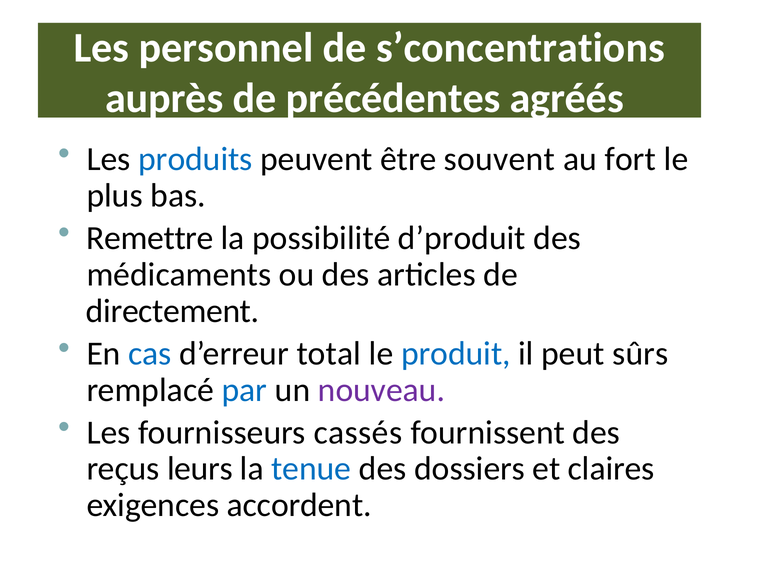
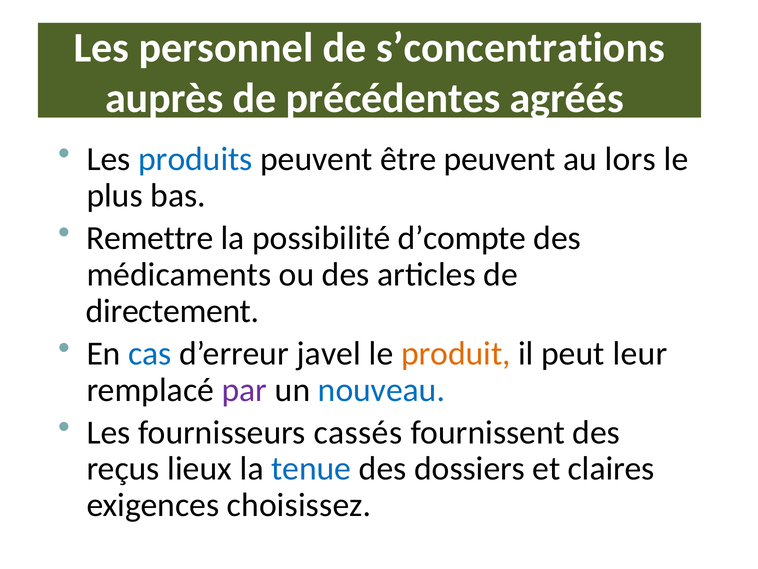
être souvent: souvent -> peuvent (500, 159)
fort: fort -> lors (630, 159)
d’produit: d’produit -> d’compte (462, 238)
total: total -> javel (329, 353)
produit colour: blue -> orange (456, 353)
sûrs: sûrs -> leur (640, 353)
par colour: blue -> purple (244, 390)
nouveau colour: purple -> blue (381, 390)
leurs: leurs -> lieux (200, 468)
accordent: accordent -> choisissez (299, 505)
